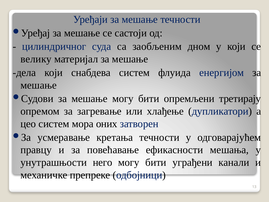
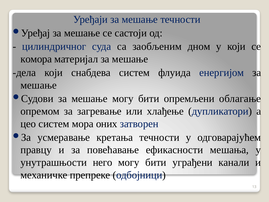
велику: велику -> комора (36, 59)
третирају: третирају -> облагање (240, 99)
